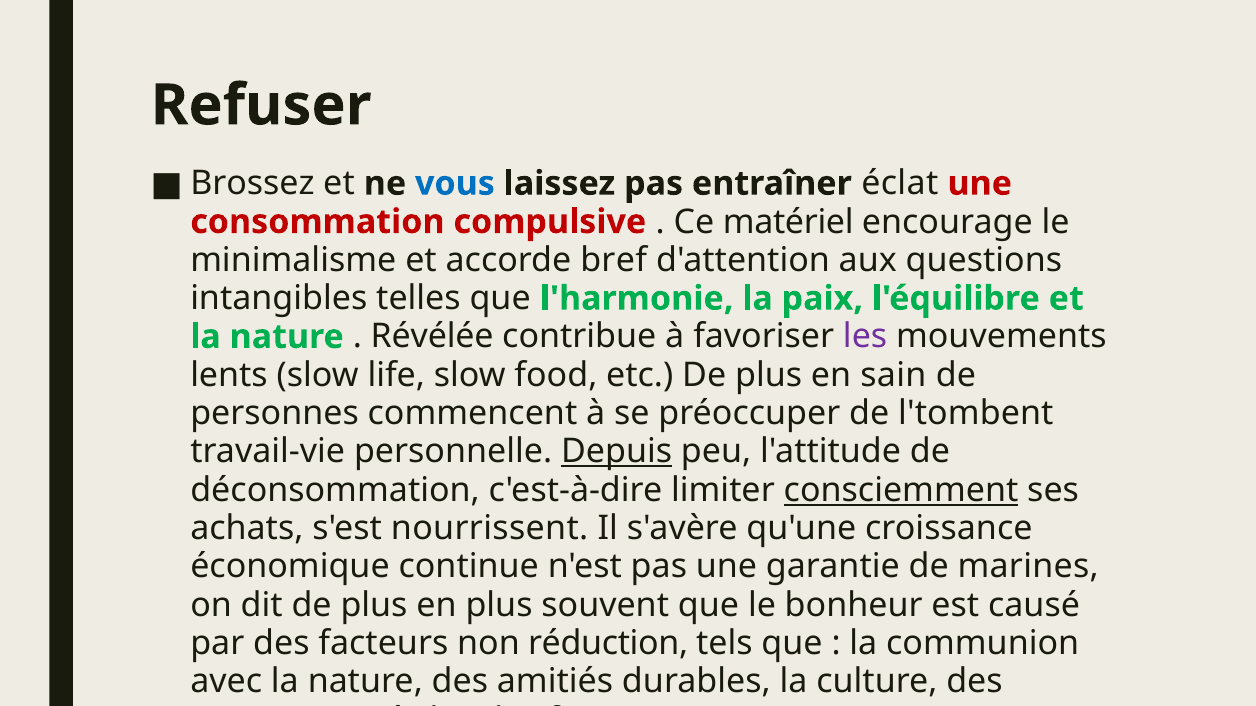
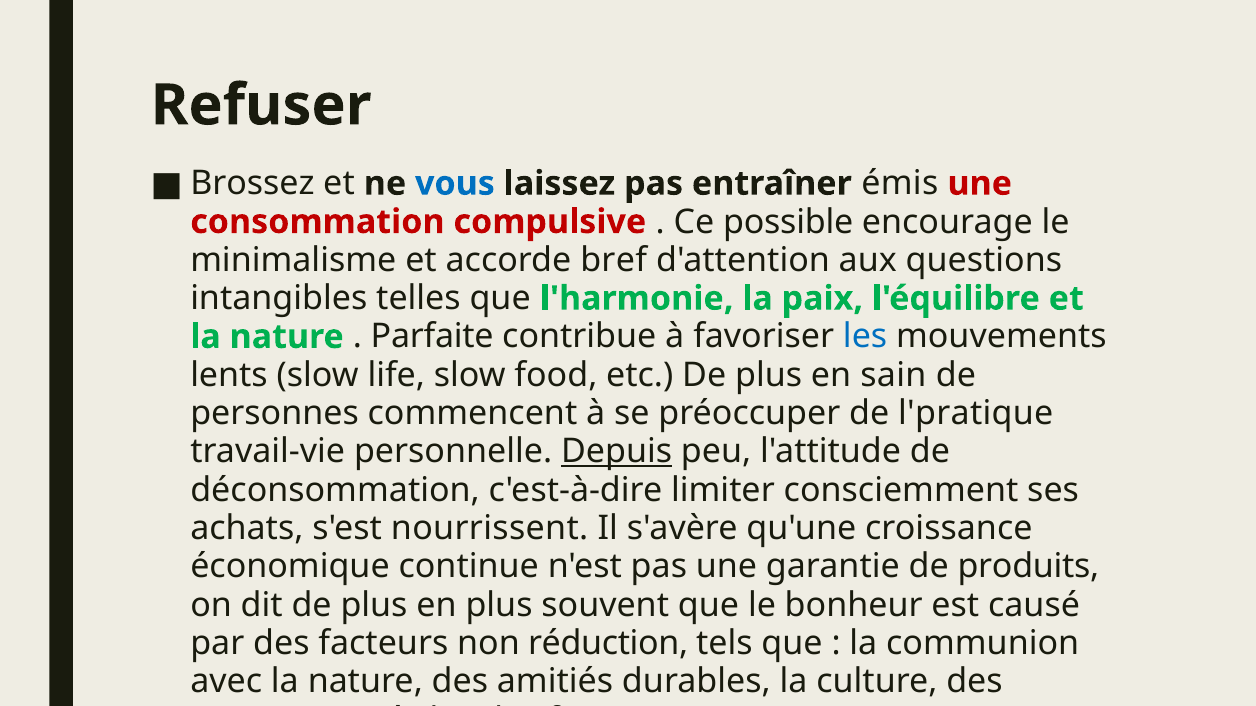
éclat: éclat -> émis (900, 184)
matériel: matériel -> possible (788, 222)
Révélée: Révélée -> Parfaite (432, 337)
les colour: purple -> blue (865, 337)
l'tombent: l'tombent -> l'pratique (976, 414)
consciemment underline: present -> none (901, 490)
marines: marines -> produits (1028, 567)
